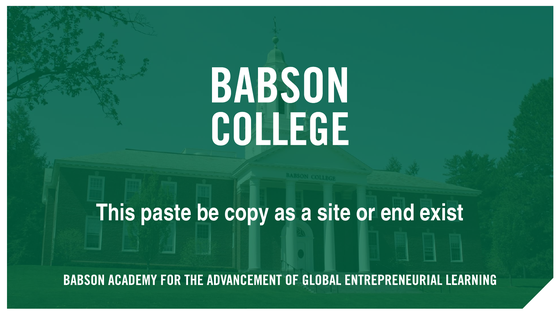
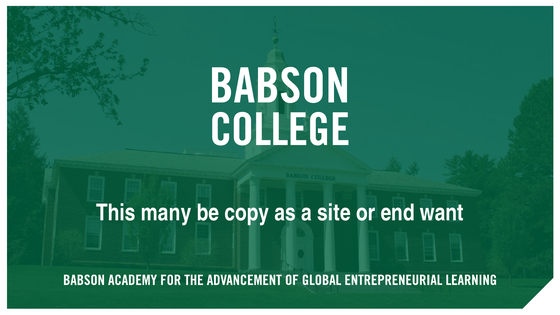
paste: paste -> many (166, 213)
exist: exist -> want (442, 213)
